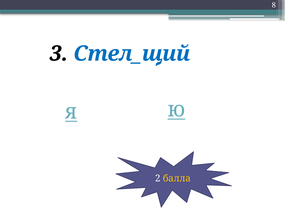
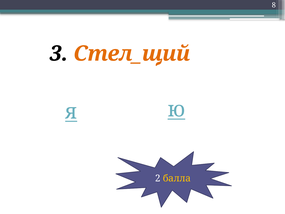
Стел_щий colour: blue -> orange (132, 54)
